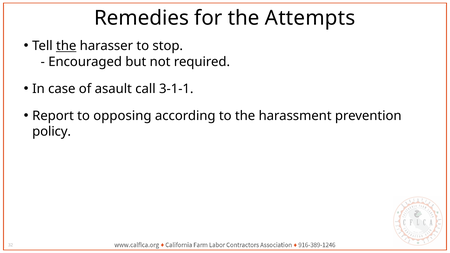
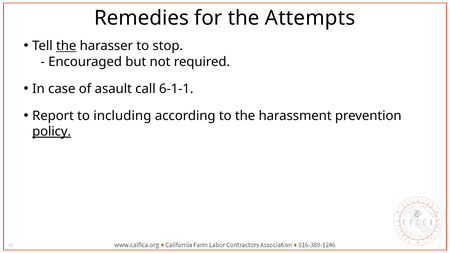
3-1-1: 3-1-1 -> 6-1-1 (176, 89)
opposing: opposing -> including (122, 116)
policy underline: none -> present (52, 132)
